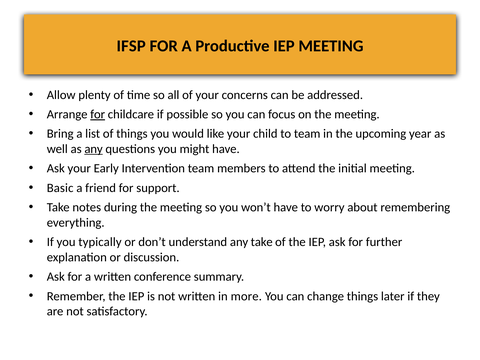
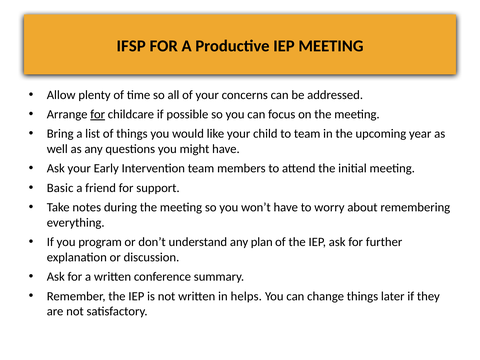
any underline: present -> none (94, 149)
typically: typically -> program (100, 242)
any take: take -> plan (262, 242)
more: more -> helps (246, 296)
